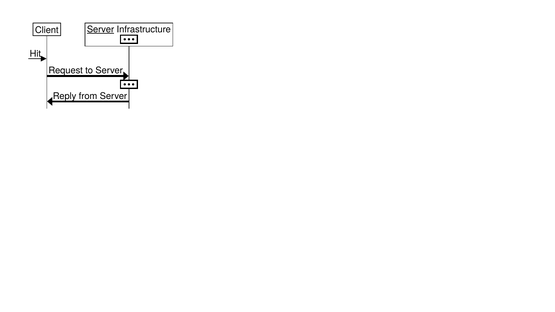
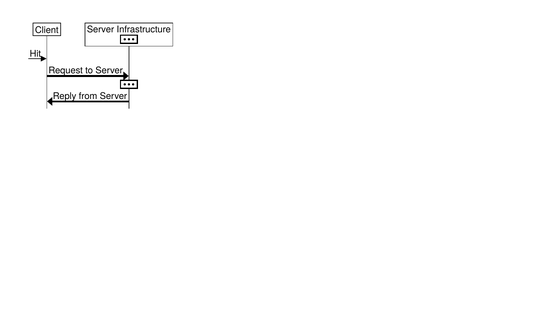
Server underline: present -> none (101, 29)
